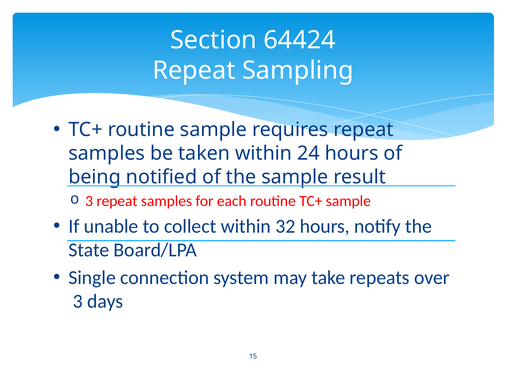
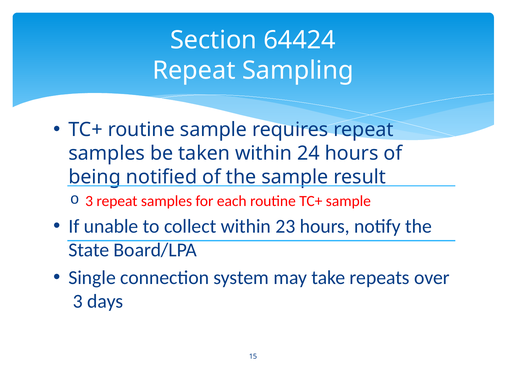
32: 32 -> 23 (285, 226)
